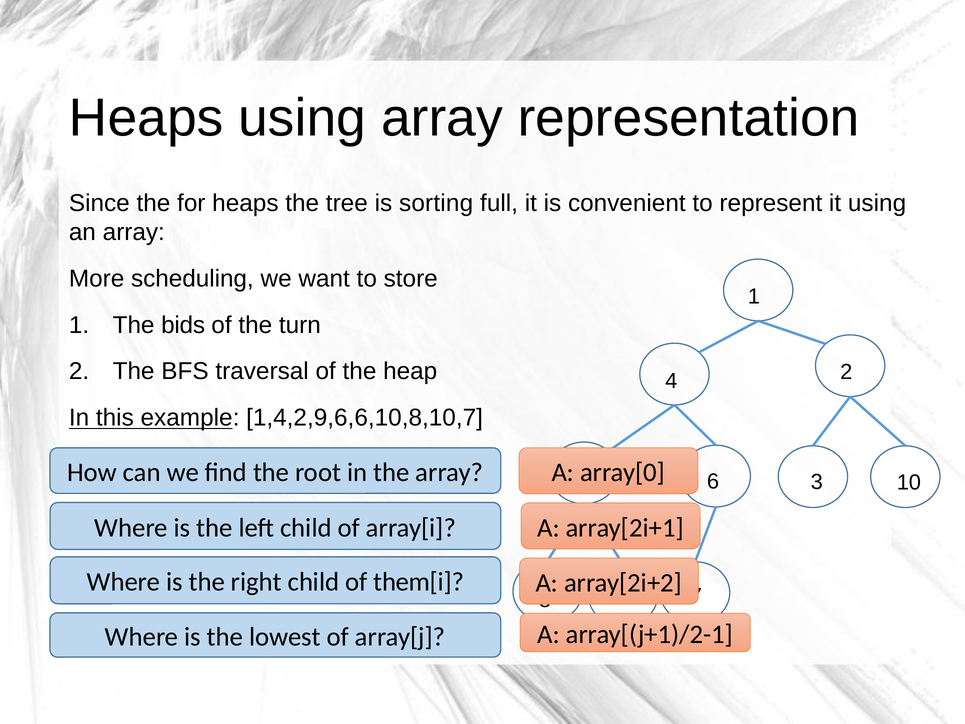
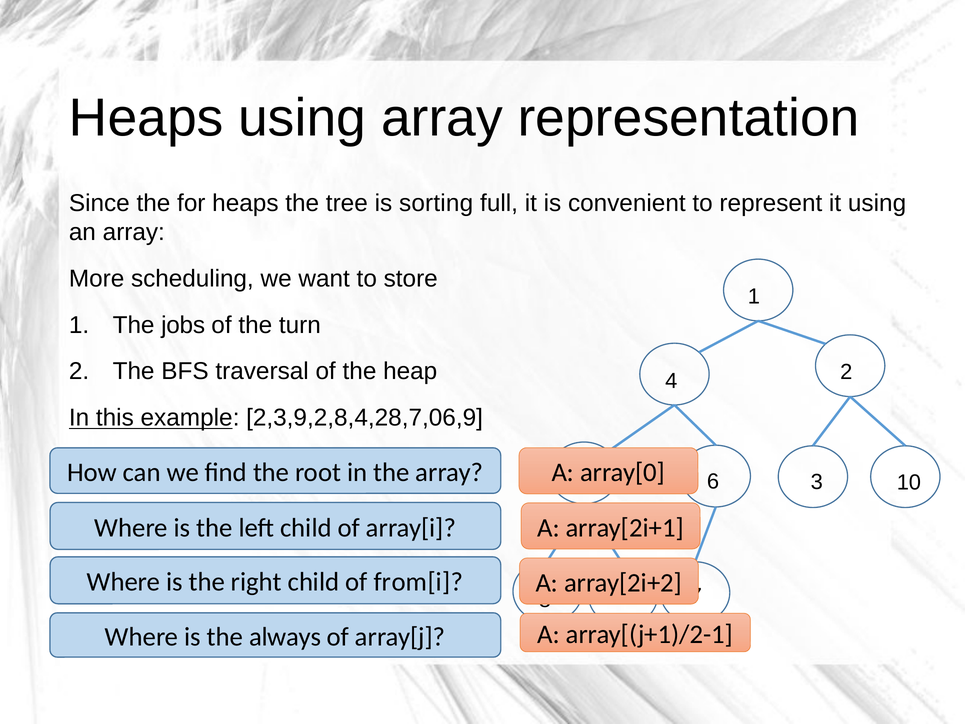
bids: bids -> jobs (183, 325)
1,4,2,9,6,6,10,8,10,7: 1,4,2,9,6,6,10,8,10,7 -> 2,3,9,2,8,4,28,7,06,9 (365, 418)
them[i: them[i -> from[i (418, 582)
lowest: lowest -> always (285, 637)
